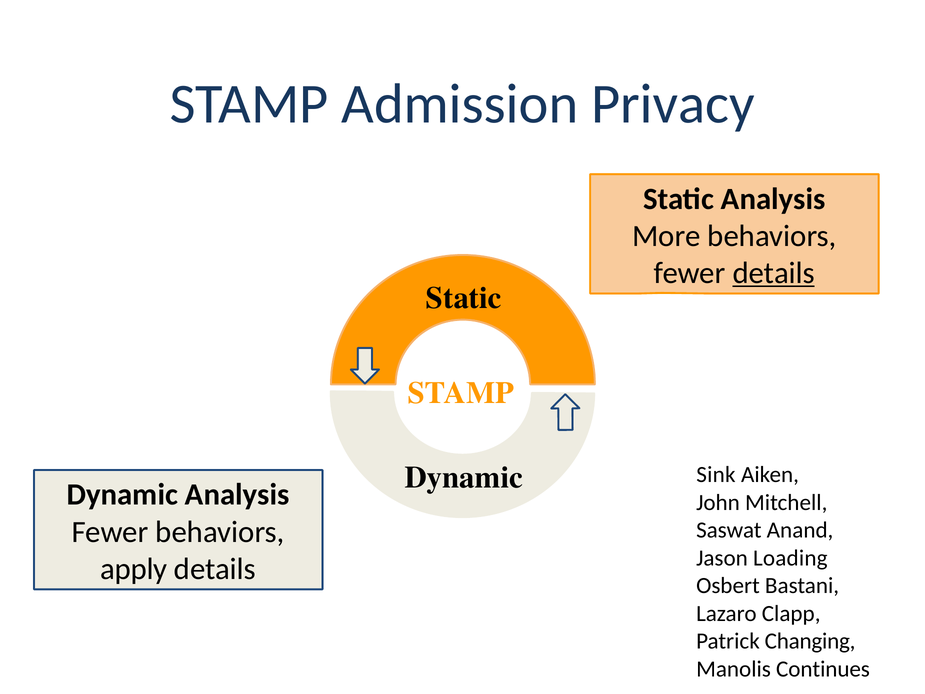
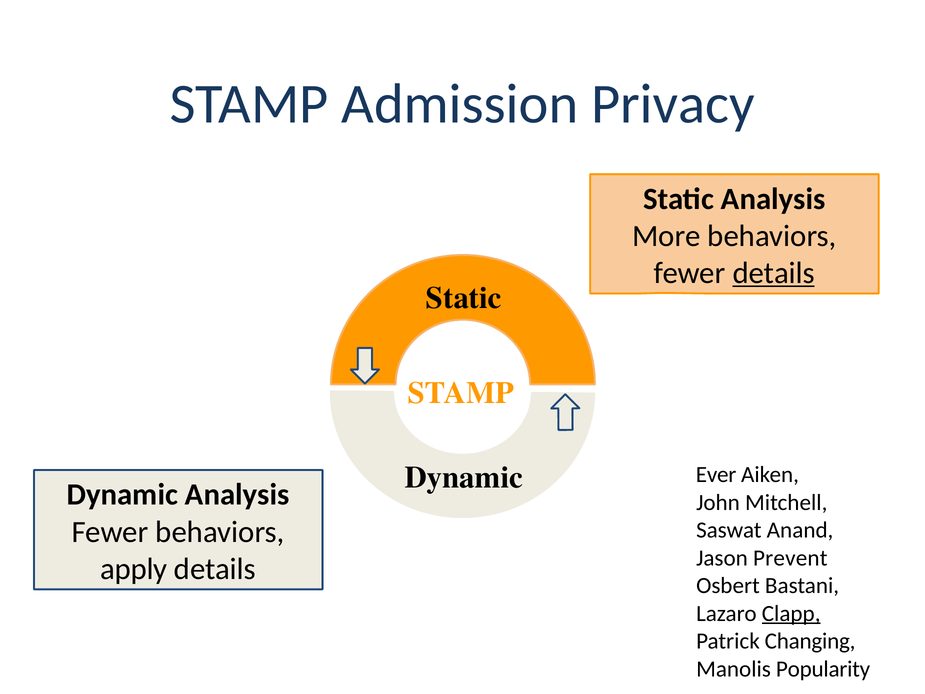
Sink: Sink -> Ever (716, 474)
Loading: Loading -> Prevent (790, 558)
Clapp underline: none -> present (791, 613)
Continues: Continues -> Popularity (823, 669)
